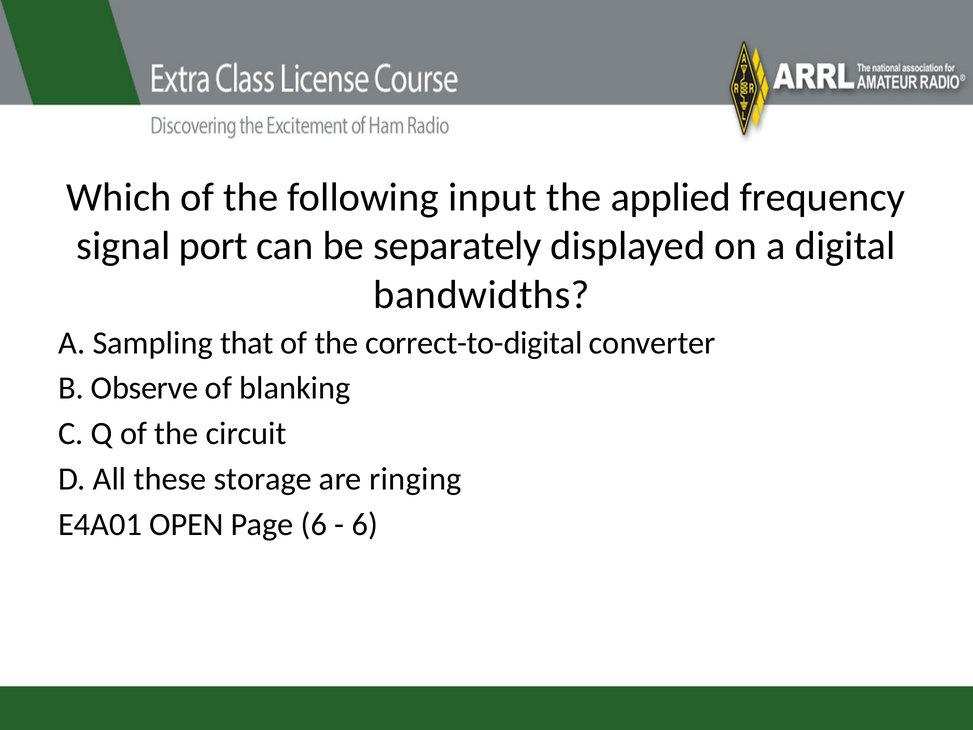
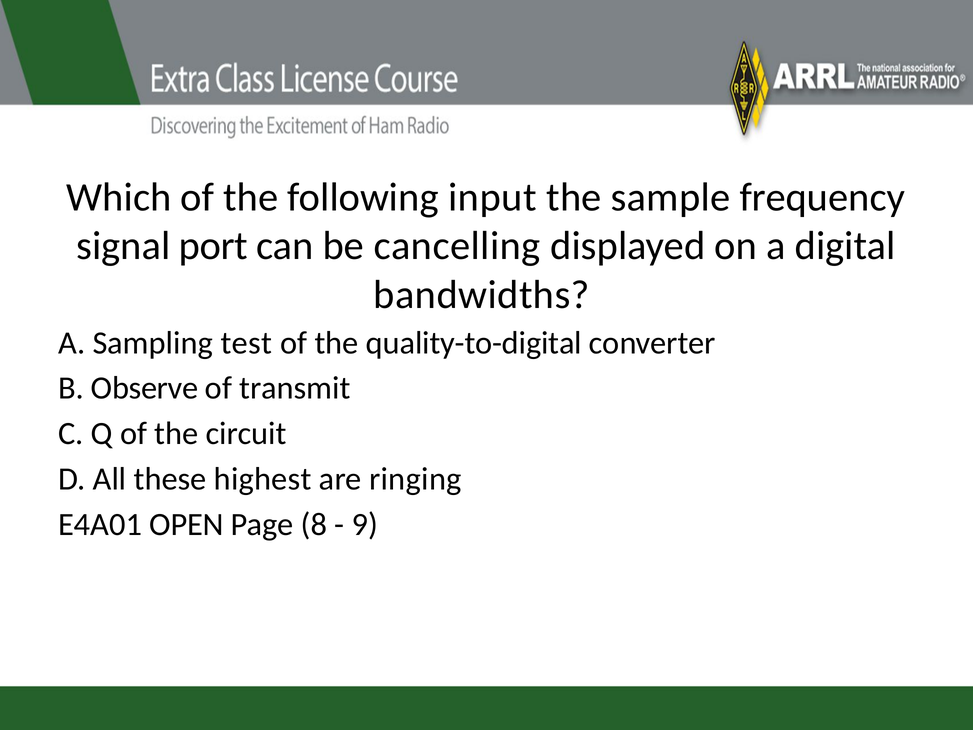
applied: applied -> sample (670, 197)
separately: separately -> cancelling (457, 246)
that: that -> test (246, 343)
correct-to-digital: correct-to-digital -> quality-to-digital (474, 343)
blanking: blanking -> transmit (295, 388)
storage: storage -> highest (263, 479)
Page 6: 6 -> 8 (314, 524)
6: 6 -> 9 (365, 524)
